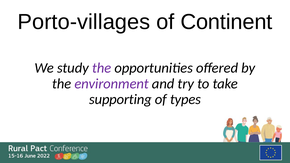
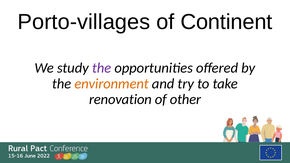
environment colour: purple -> orange (112, 84)
supporting: supporting -> renovation (120, 99)
types: types -> other (185, 99)
